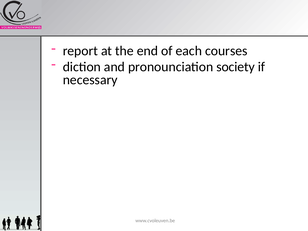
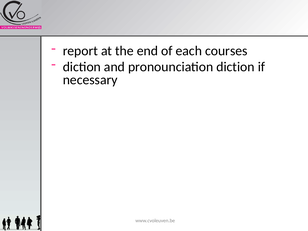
pronounciation society: society -> diction (235, 67)
